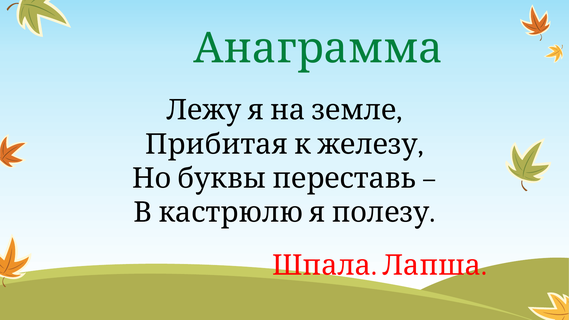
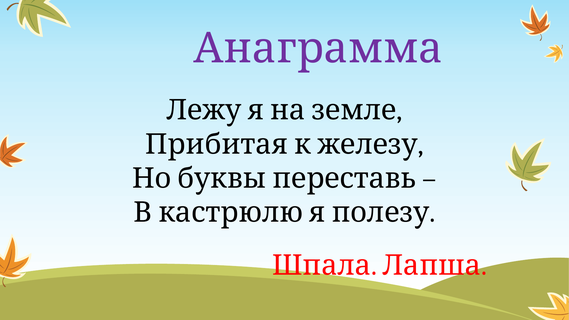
Анаграмма colour: green -> purple (318, 48)
